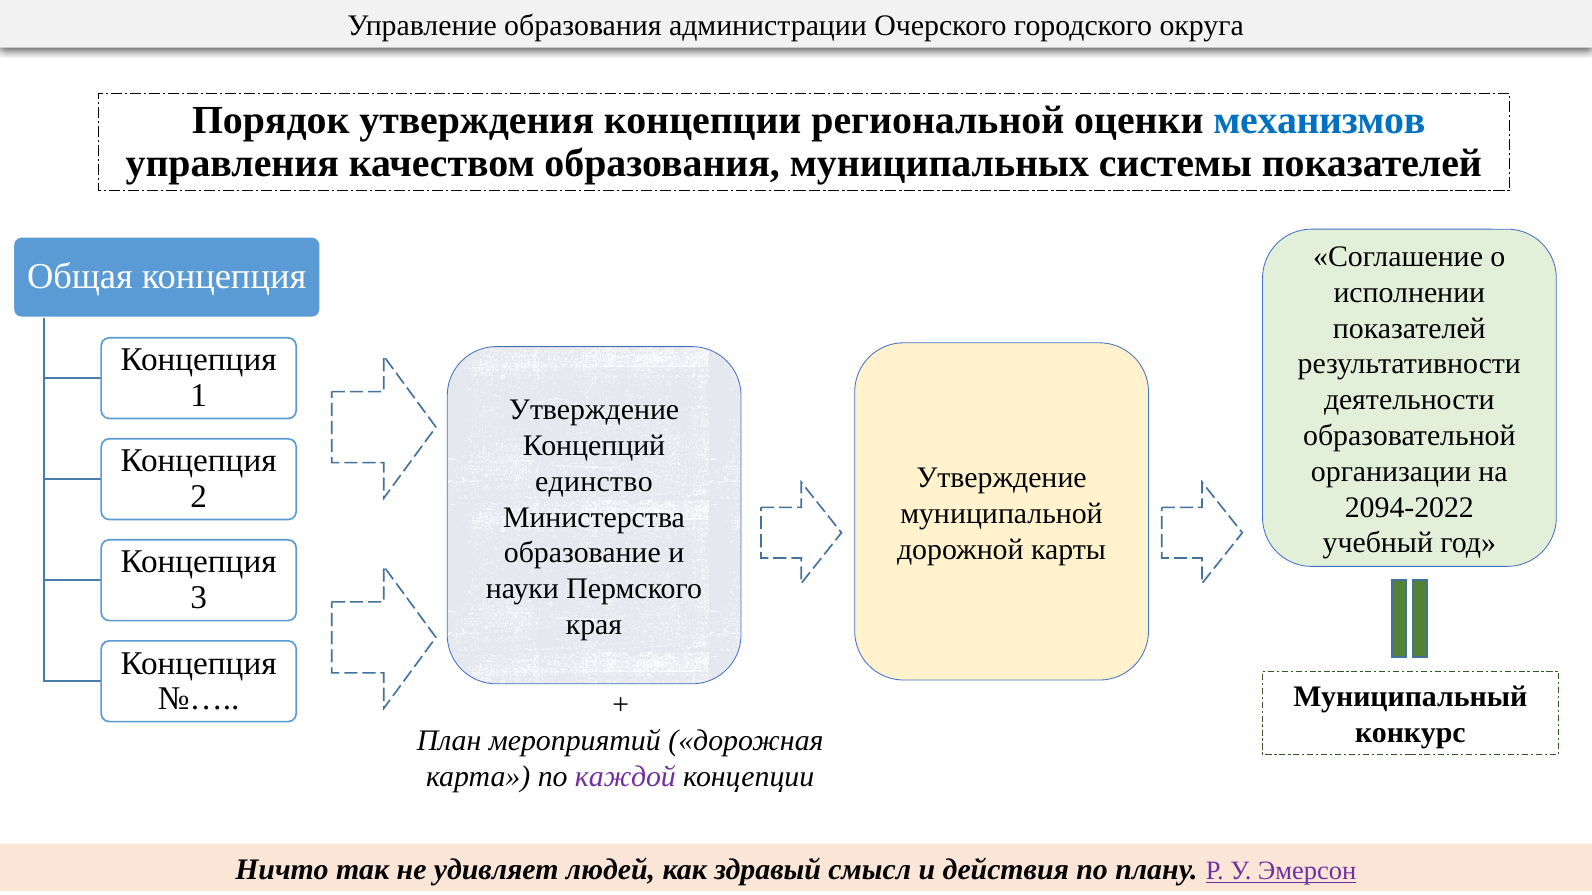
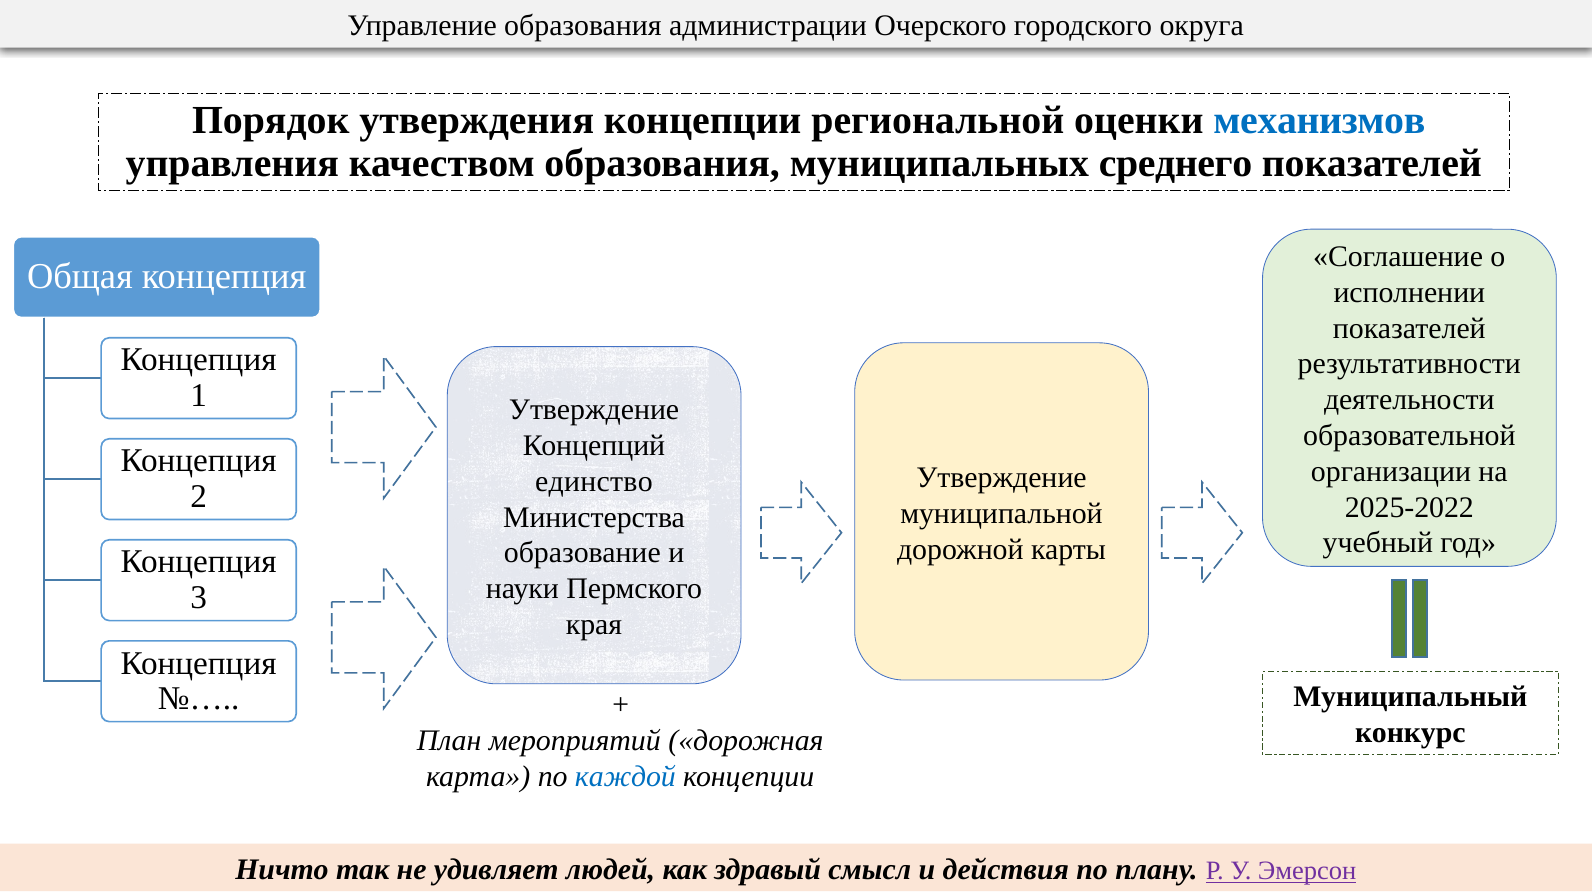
системы: системы -> среднего (1176, 163)
2094-2022: 2094-2022 -> 2025-2022 (1409, 508)
каждой colour: purple -> blue (625, 777)
